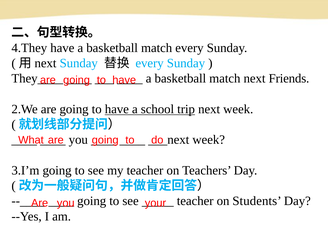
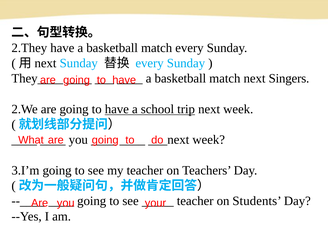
4.They: 4.They -> 2.They (29, 48)
Friends: Friends -> Singers (289, 78)
